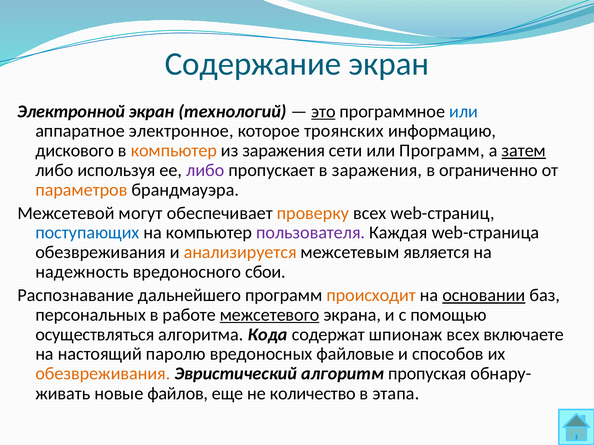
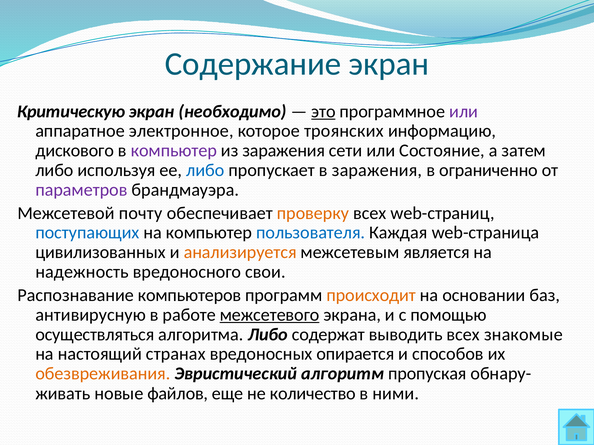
Электронной: Электронной -> Критическую (71, 112)
технологий: технологий -> необходимо (233, 112)
или colour: blue -> purple (464, 112)
компьютер colour: orange -> purple (174, 151)
или Программ: Программ -> Состояние (442, 151)
затем underline: present -> none (524, 151)
либо colour: purple -> blue (205, 170)
параметров colour: orange -> purple (81, 190)
могут: могут -> почту (141, 213)
пользователя colour: purple -> blue (311, 233)
обезвреживания: обезвреживания -> цивилизованных (101, 253)
сбои: сбои -> свои (265, 272)
дальнейшего: дальнейшего -> компьютеров (190, 296)
основании underline: present -> none (484, 296)
персональных: персональных -> антивирусную (91, 315)
алгоритма Кода: Кода -> Либо (268, 335)
шпионаж: шпионаж -> выводить (406, 335)
включаете: включаете -> знакомые (523, 335)
паролю: паролю -> странах (176, 354)
файловые: файловые -> опирается (355, 354)
этапа: этапа -> ними (396, 394)
